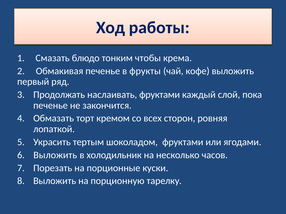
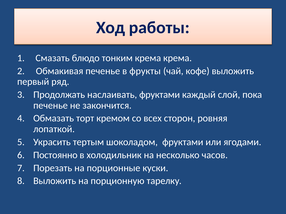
тонким чтобы: чтобы -> крема (148, 58)
Выложить: Выложить -> Постоянно (55, 155)
